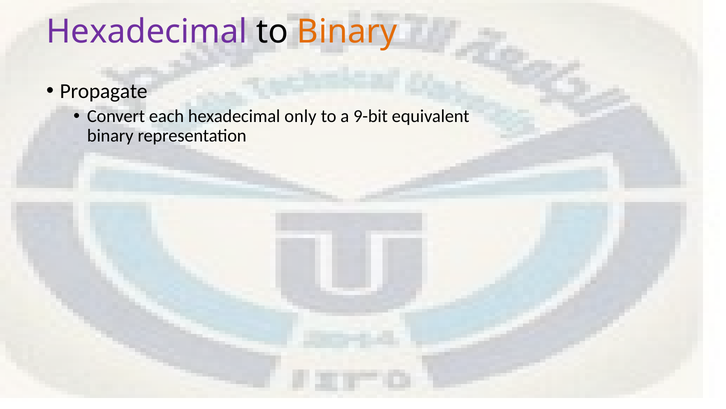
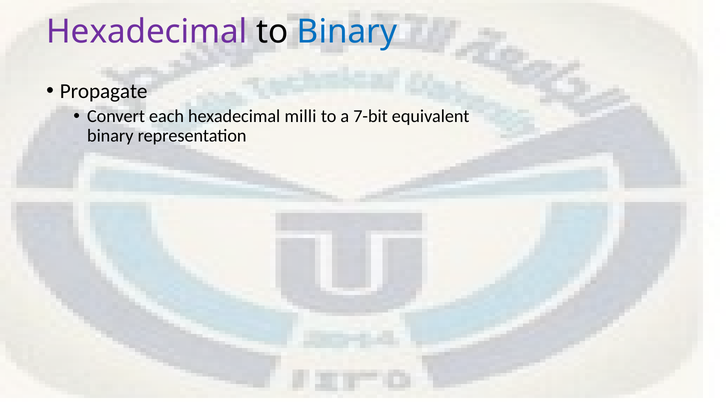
Binary colour: orange -> blue (347, 32)
only: only -> milli (300, 116)
9-bit: 9-bit -> 7-bit (371, 116)
